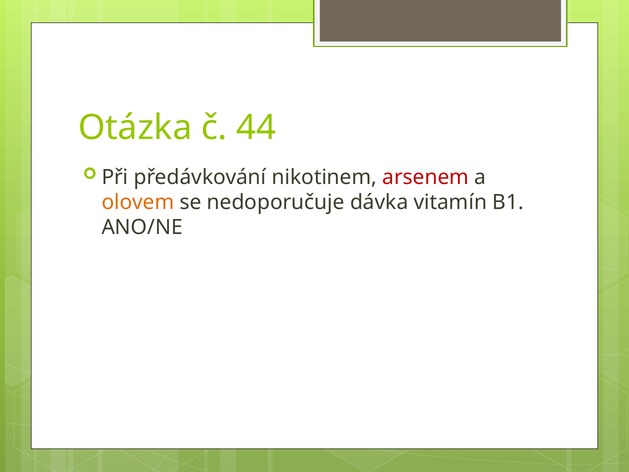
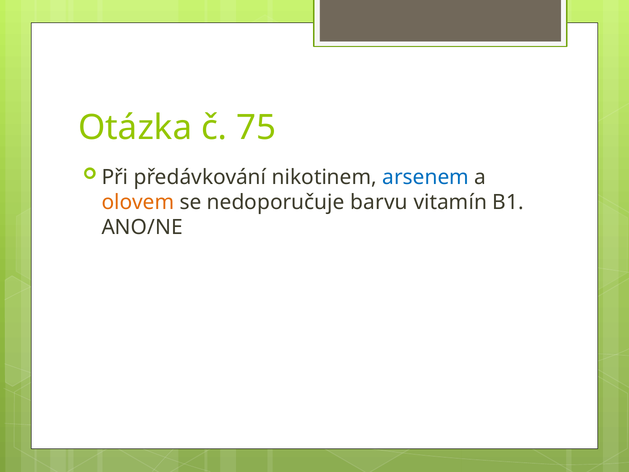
44: 44 -> 75 (256, 128)
arsenem colour: red -> blue (426, 177)
dávka: dávka -> barvu (379, 202)
